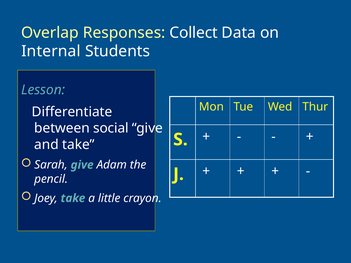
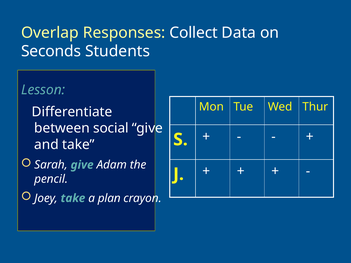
Internal: Internal -> Seconds (51, 51)
little: little -> plan (109, 198)
